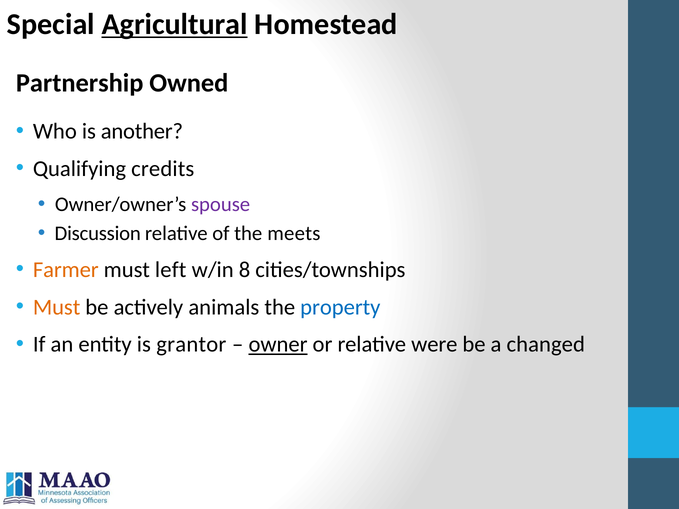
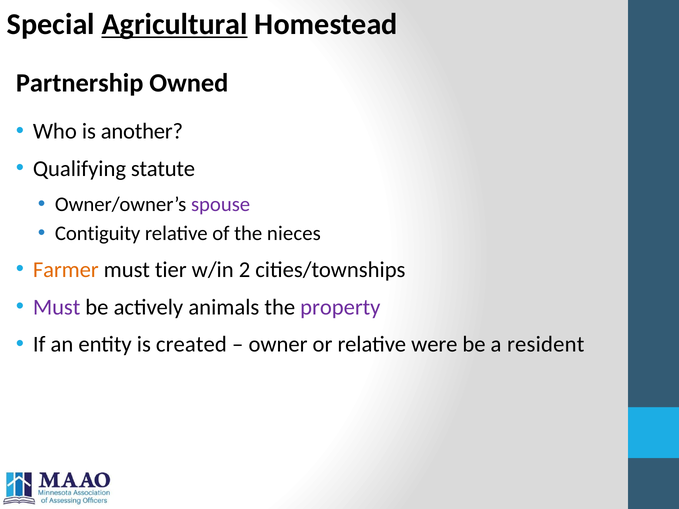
credits: credits -> statute (163, 169)
Discussion: Discussion -> Contiguity (98, 234)
meets: meets -> nieces (294, 234)
left: left -> tier (171, 270)
8: 8 -> 2 (244, 270)
Must colour: orange -> purple (57, 307)
property colour: blue -> purple (340, 307)
grantor: grantor -> created (191, 345)
owner underline: present -> none (278, 345)
changed: changed -> resident (546, 345)
